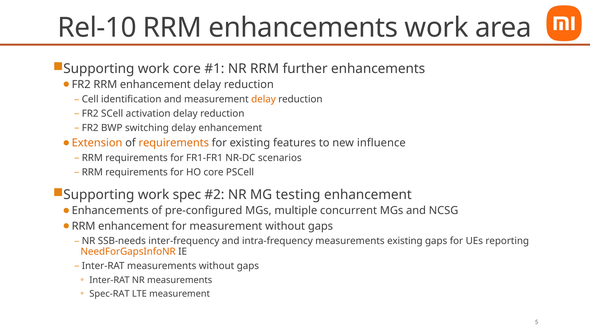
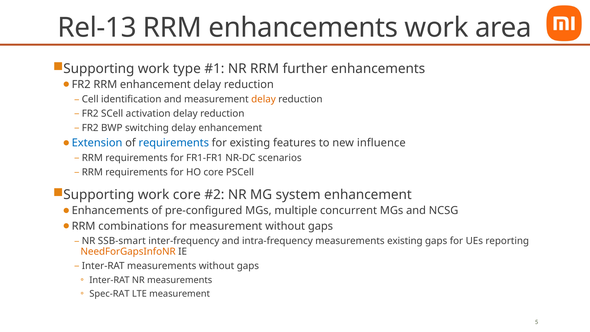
Rel-10: Rel-10 -> Rel-13 (97, 28)
work core: core -> type (187, 69)
Extension colour: orange -> blue (97, 143)
requirements colour: orange -> blue (174, 143)
work spec: spec -> core (187, 195)
testing: testing -> system (298, 195)
enhancement: enhancement -> combinations (134, 226)
SSB-needs: SSB-needs -> SSB-smart (122, 241)
